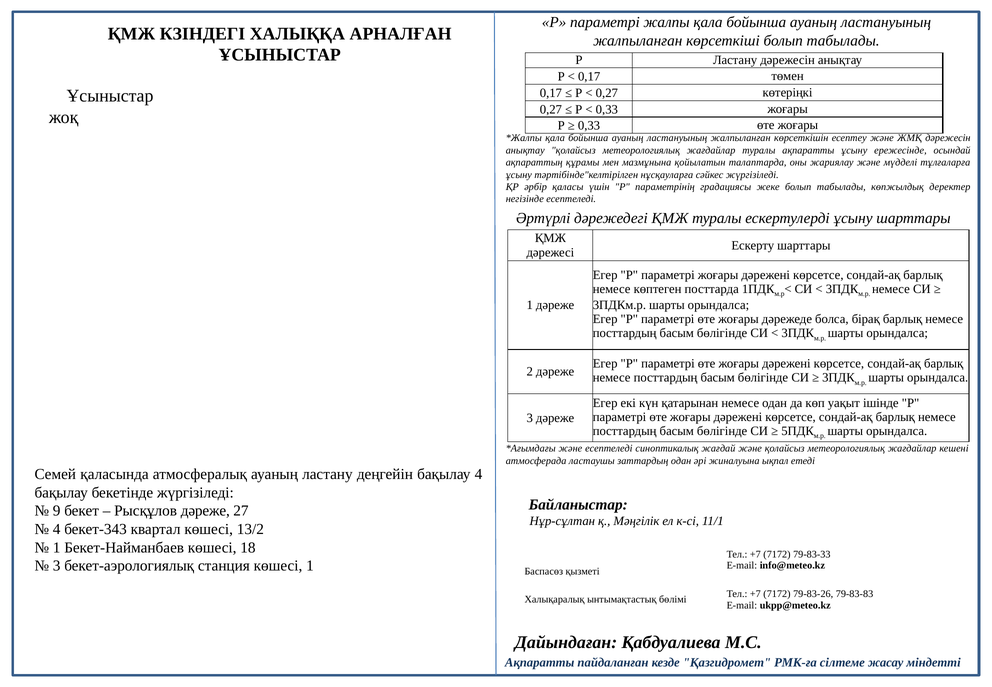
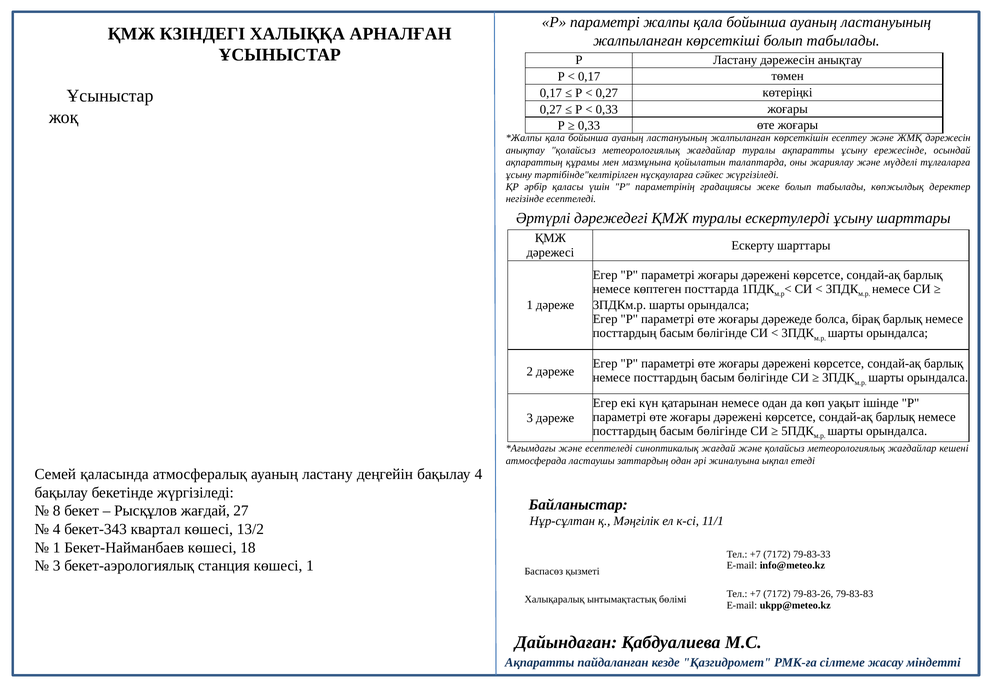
9: 9 -> 8 (57, 511)
Рысқұлов дәреже: дәреже -> жағдай (205, 511)
